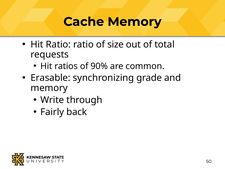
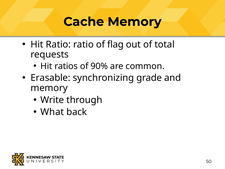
size: size -> flag (116, 44)
Fairly: Fairly -> What (52, 112)
